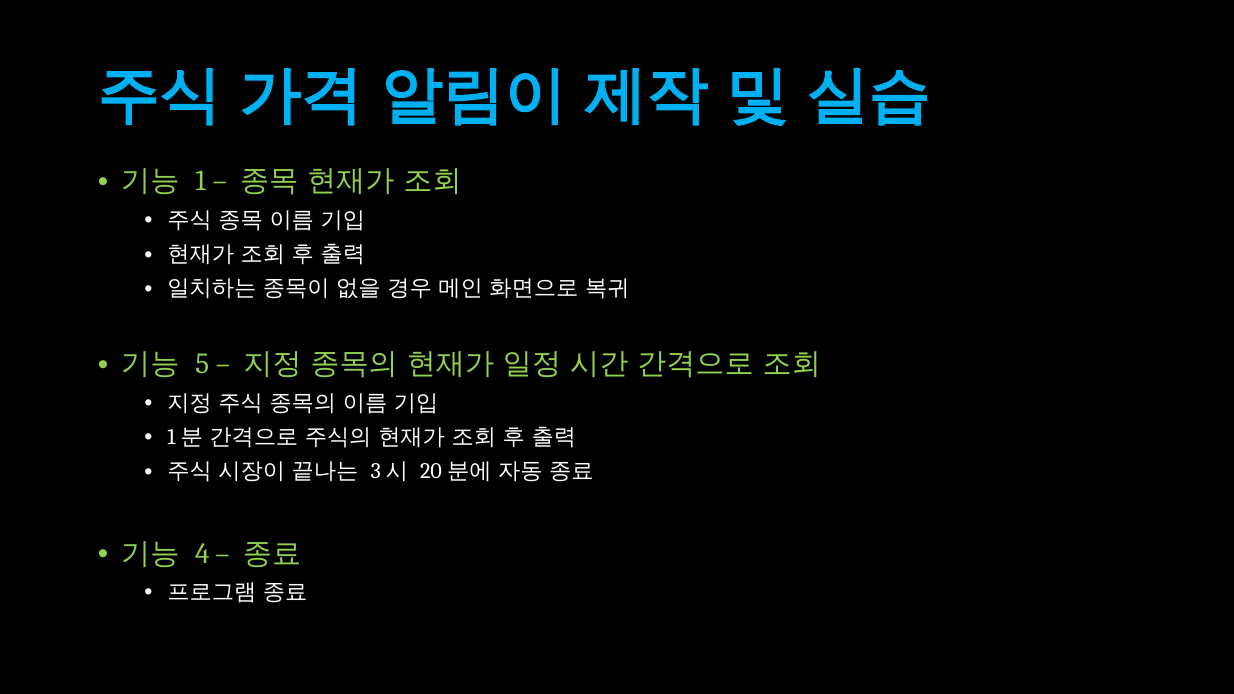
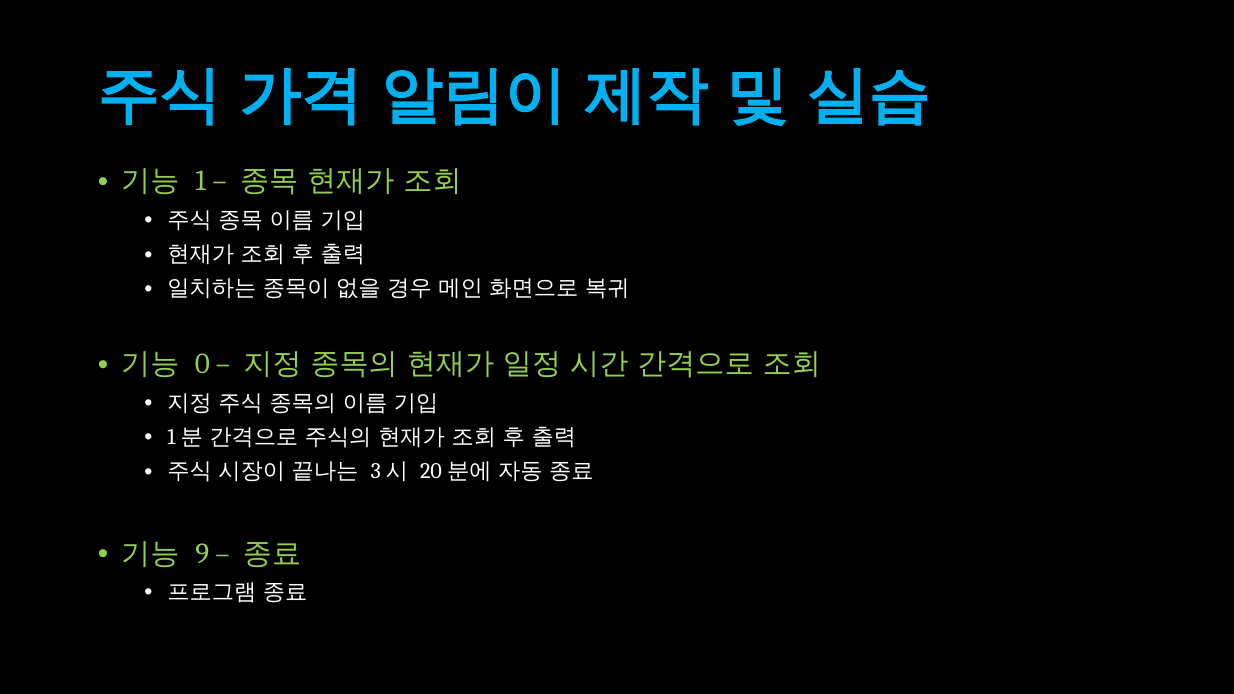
5: 5 -> 0 (203, 364)
4: 4 -> 9 (202, 554)
